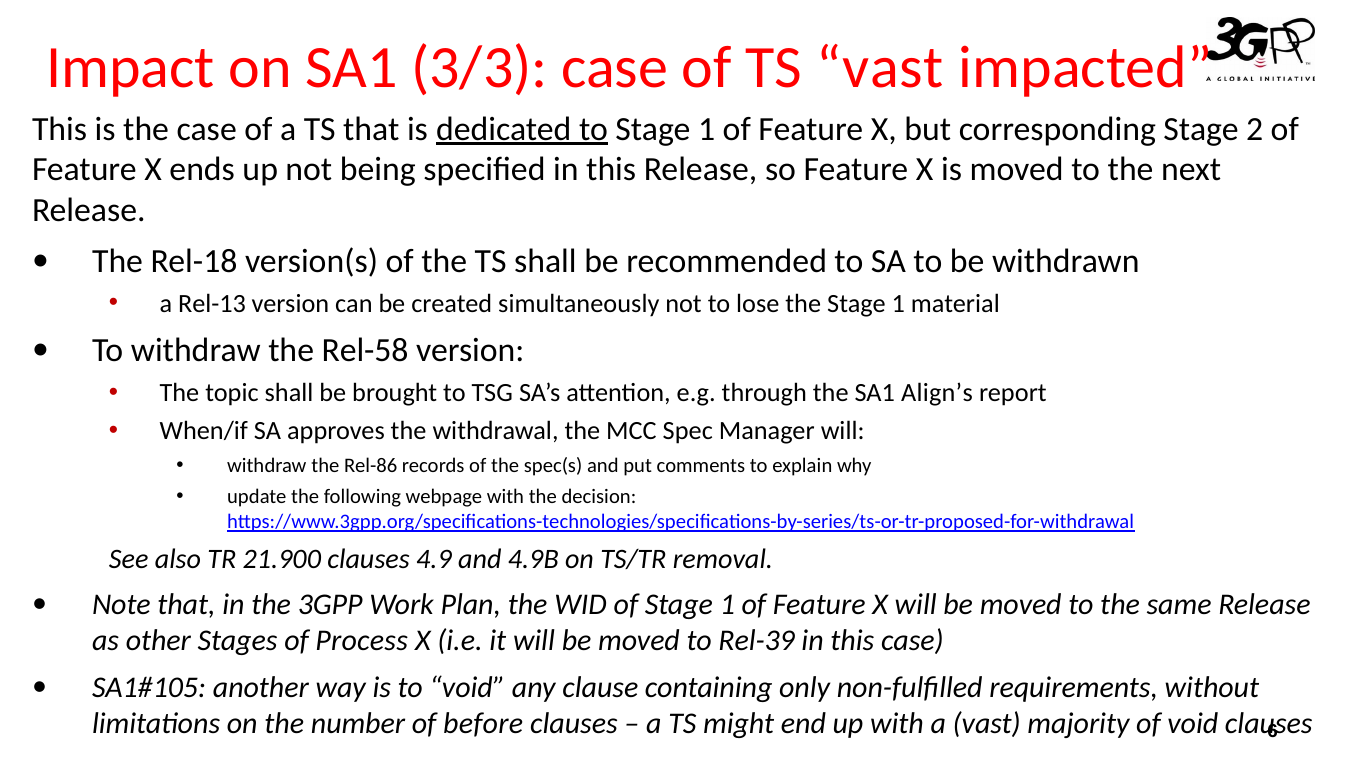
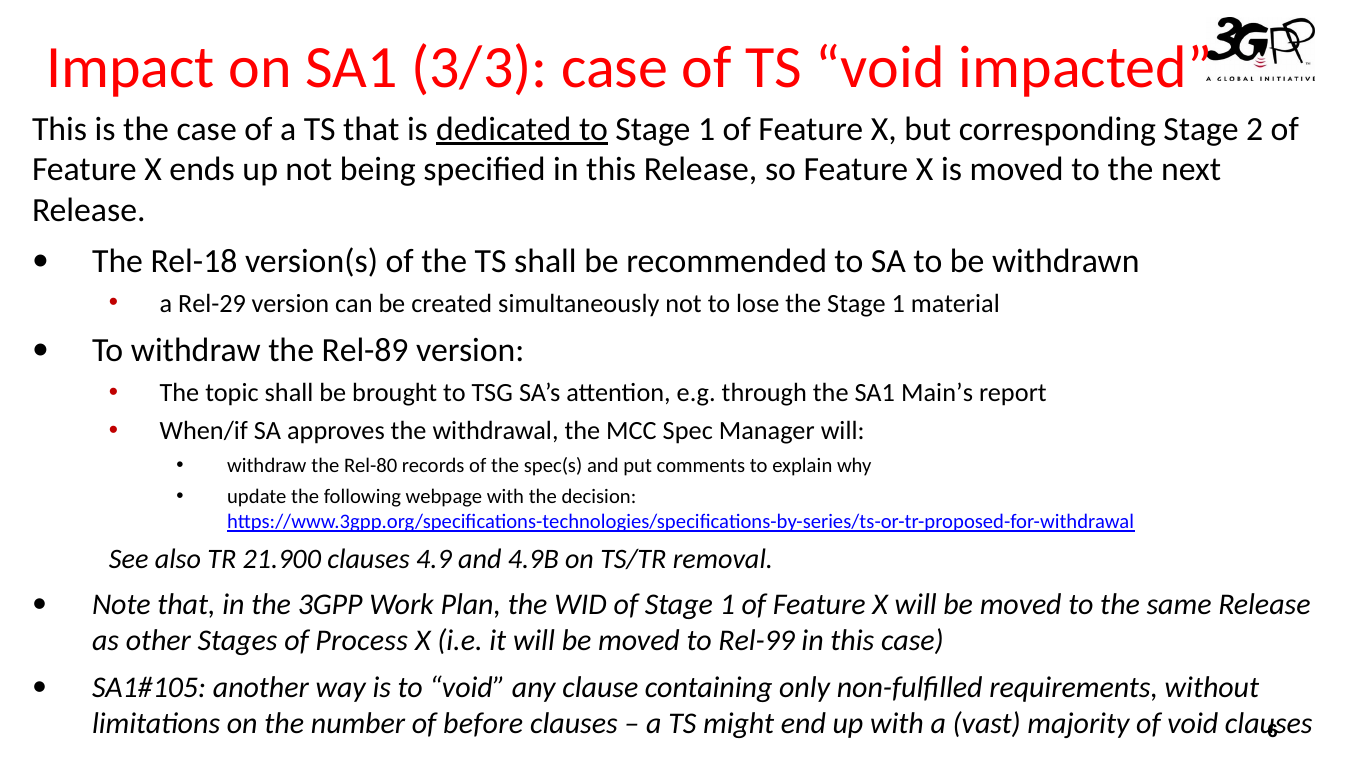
TS vast: vast -> void (880, 68)
Rel-13: Rel-13 -> Rel-29 (212, 303)
Rel-58: Rel-58 -> Rel-89 (365, 351)
Align’s: Align’s -> Main’s (937, 393)
Rel-86: Rel-86 -> Rel-80 (371, 466)
Rel-39: Rel-39 -> Rel-99 (757, 641)
